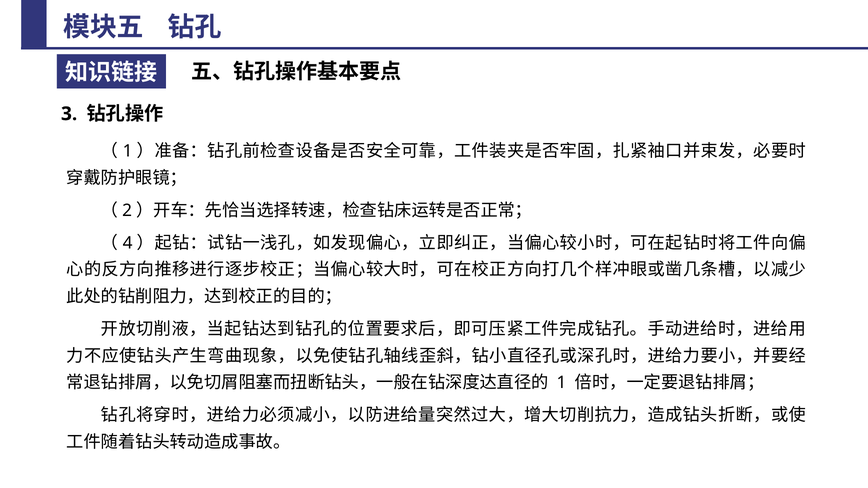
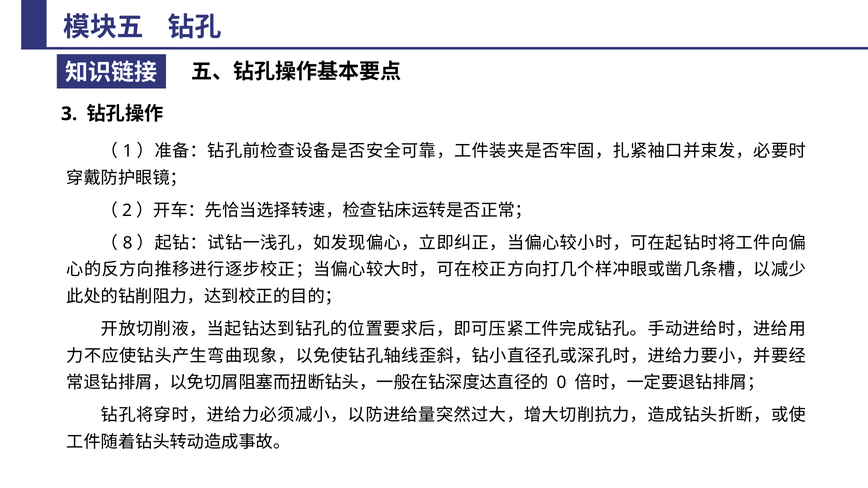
4: 4 -> 8 (128, 243)
1: 1 -> 0 (561, 383)
